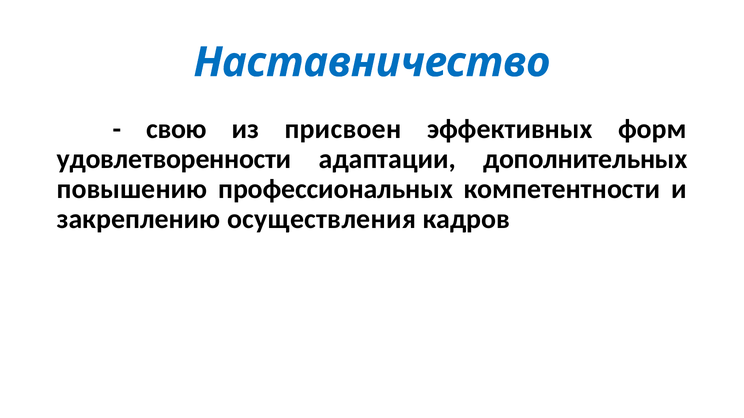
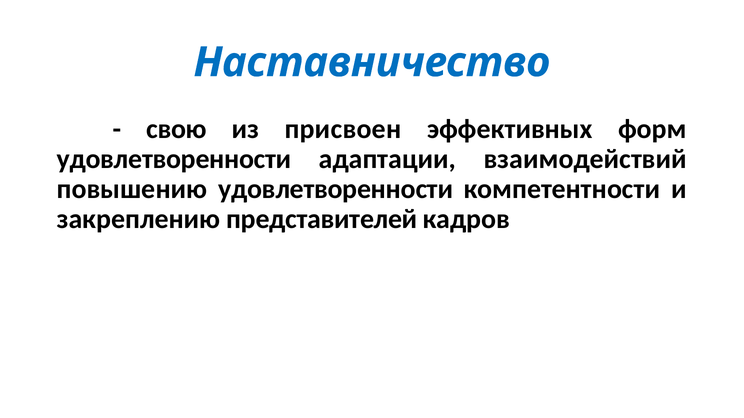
дополнительных: дополнительных -> взаимодействий (585, 159)
повышению профессиональных: профессиональных -> удовлетворенности (336, 189)
осуществления: осуществления -> представителей (322, 220)
